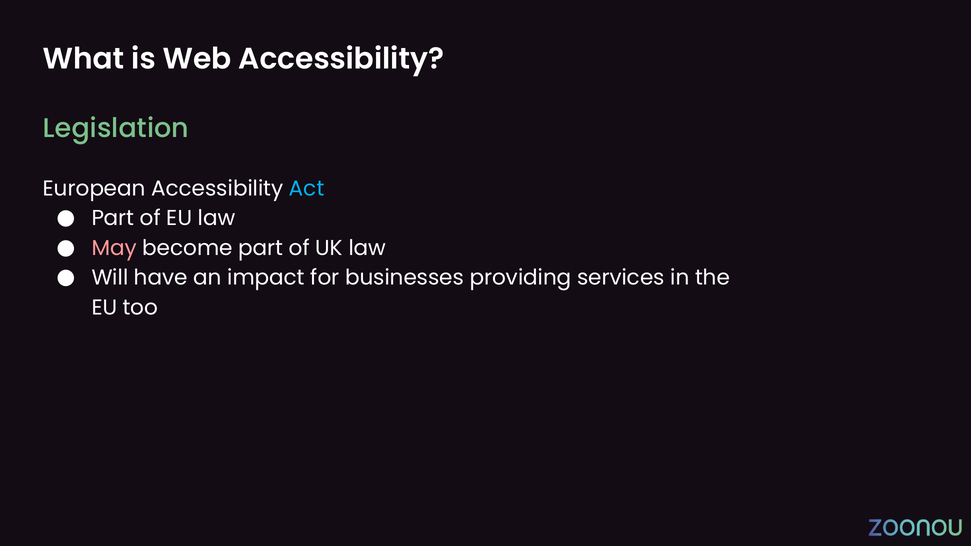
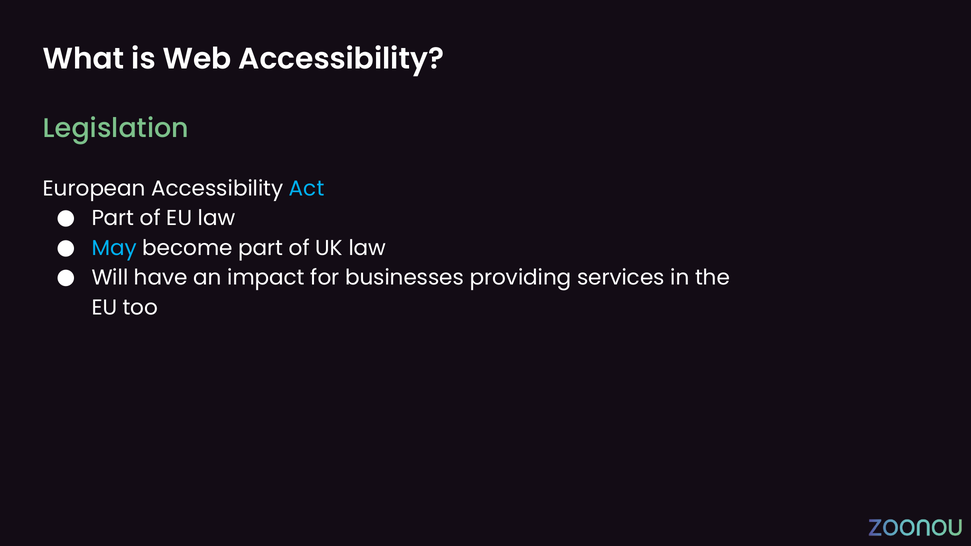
May colour: pink -> light blue (114, 248)
